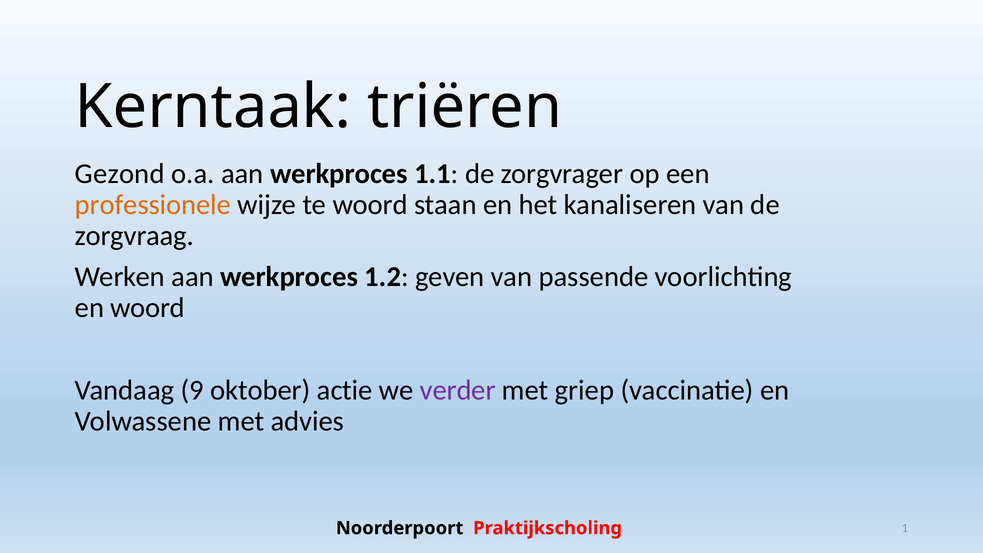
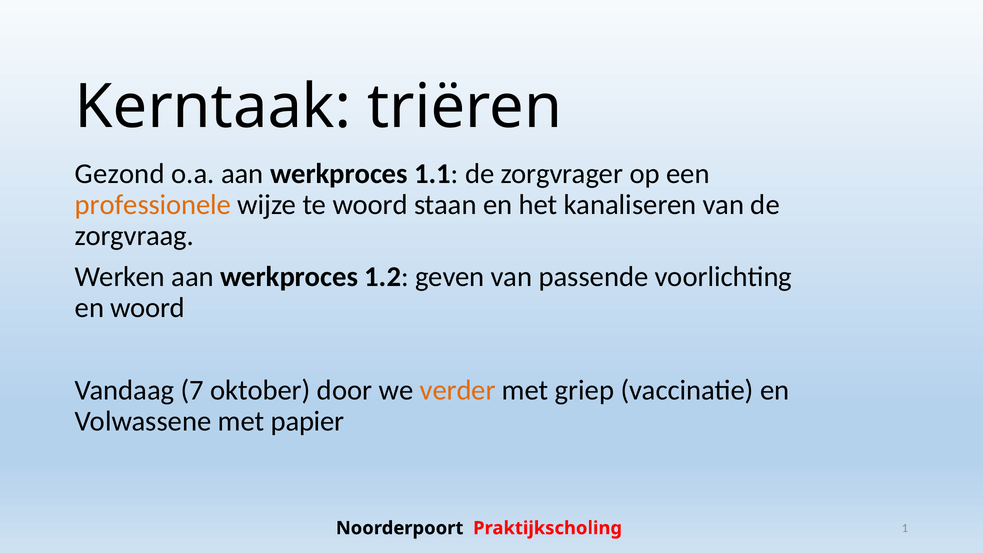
9: 9 -> 7 (192, 390)
actie: actie -> door (345, 390)
verder colour: purple -> orange (458, 390)
advies: advies -> papier (308, 421)
